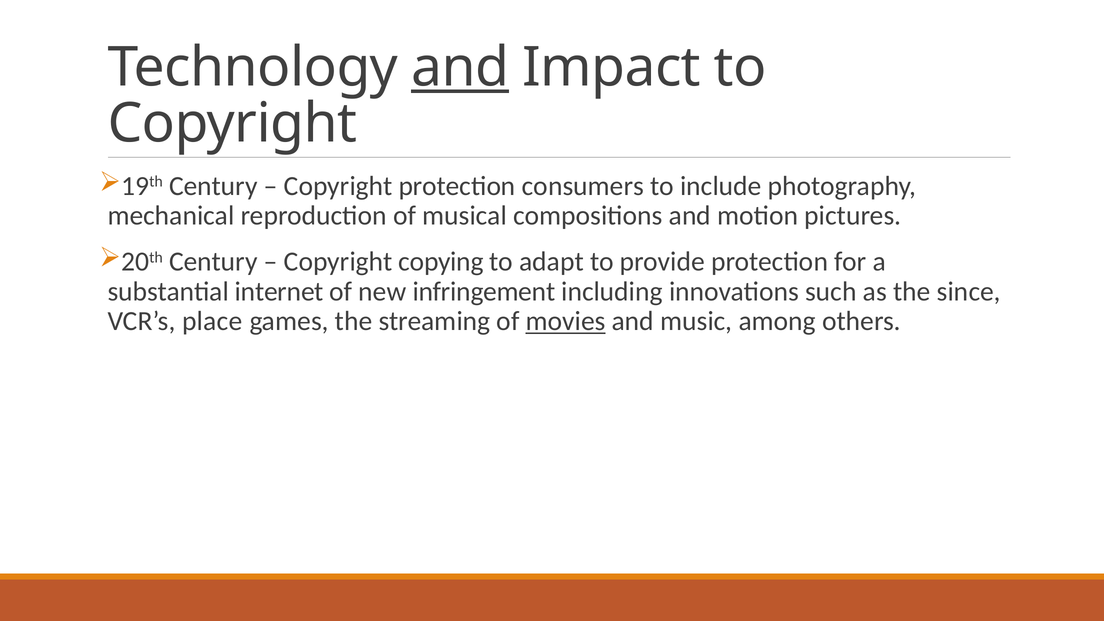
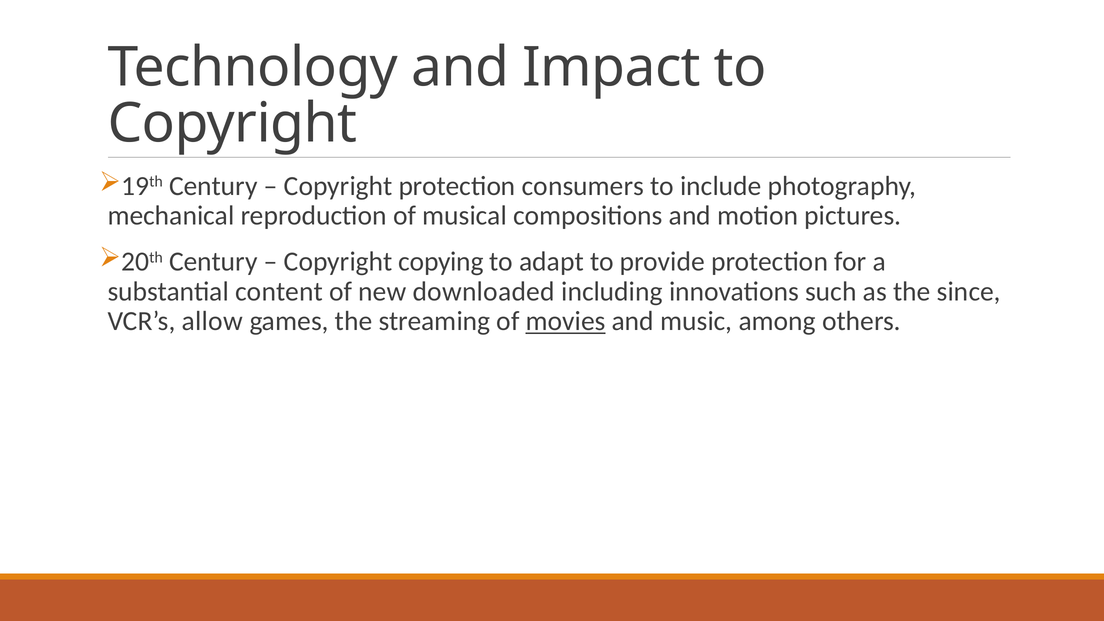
and underline: present -> none (460, 67)
internet: internet -> content (279, 292)
infringement: infringement -> downloaded (484, 292)
place: place -> allow (212, 321)
